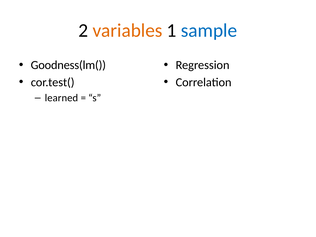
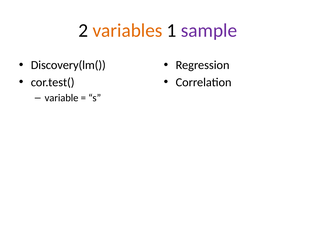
sample colour: blue -> purple (209, 31)
Goodness(lm(: Goodness(lm( -> Discovery(lm( (68, 65)
learned: learned -> variable (62, 98)
